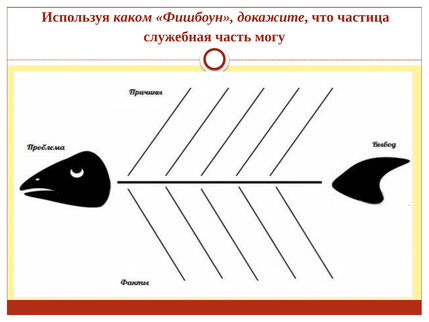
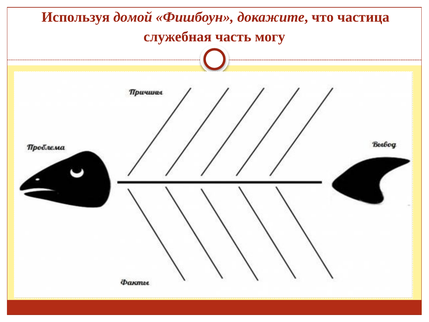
каком: каком -> домой (133, 17)
